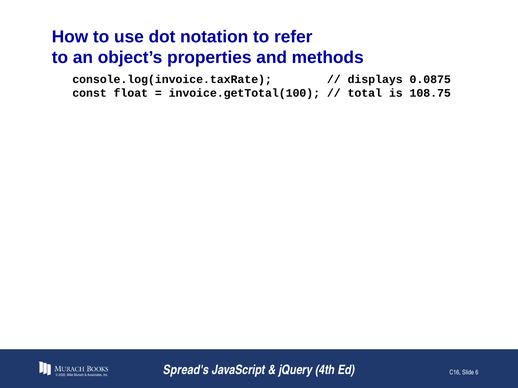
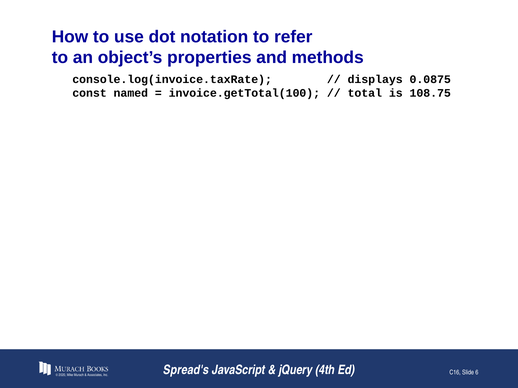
float: float -> named (131, 93)
